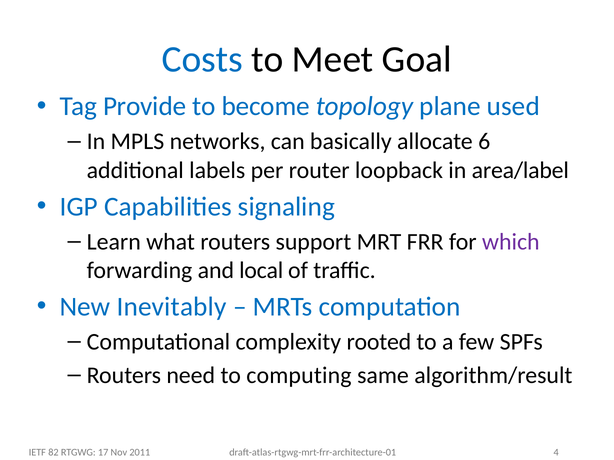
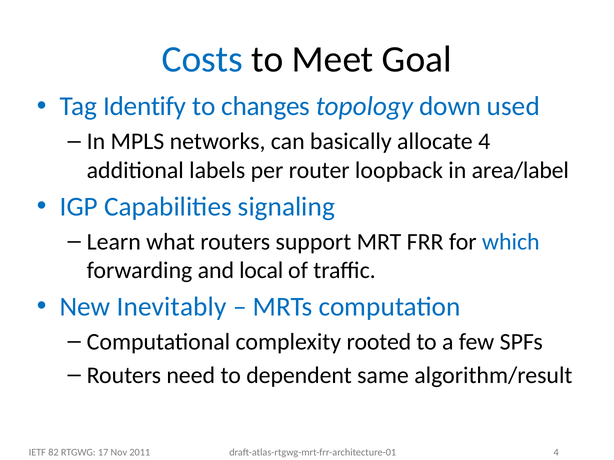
Provide: Provide -> Identify (145, 107)
become: become -> changes (266, 107)
plane: plane -> down (450, 107)
allocate 6: 6 -> 4 (484, 142)
which colour: purple -> blue (511, 242)
computing: computing -> dependent (299, 376)
